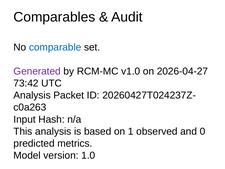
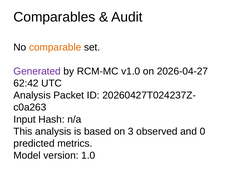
comparable colour: blue -> orange (55, 47)
73:42: 73:42 -> 62:42 (26, 83)
1: 1 -> 3 (131, 131)
